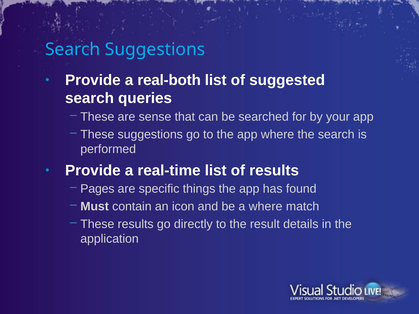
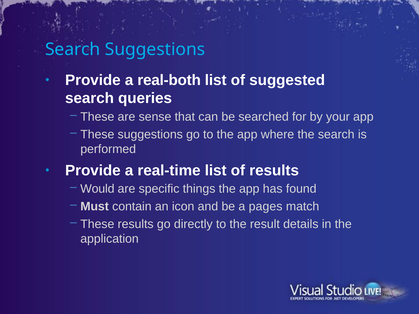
Pages: Pages -> Would (97, 189)
a where: where -> pages (266, 207)
